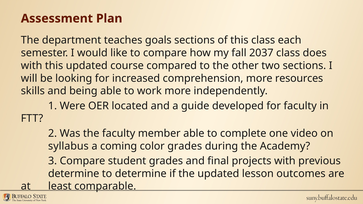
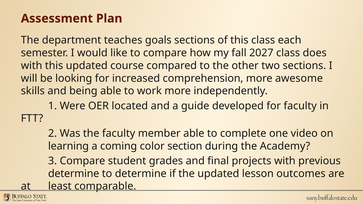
2037: 2037 -> 2027 (261, 53)
resources: resources -> awesome (299, 78)
syllabus: syllabus -> learning (68, 146)
color grades: grades -> section (185, 146)
